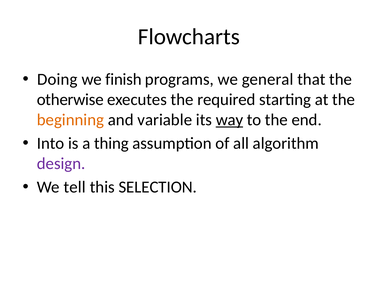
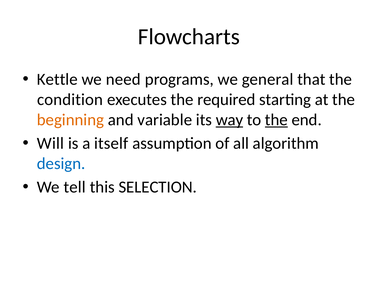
Doing: Doing -> Kettle (57, 79)
finish: finish -> need (123, 79)
otherwise: otherwise -> condition (70, 99)
the underline: none -> present (276, 120)
Into: Into -> Will (50, 143)
thing: thing -> itself (111, 143)
design colour: purple -> blue (61, 163)
